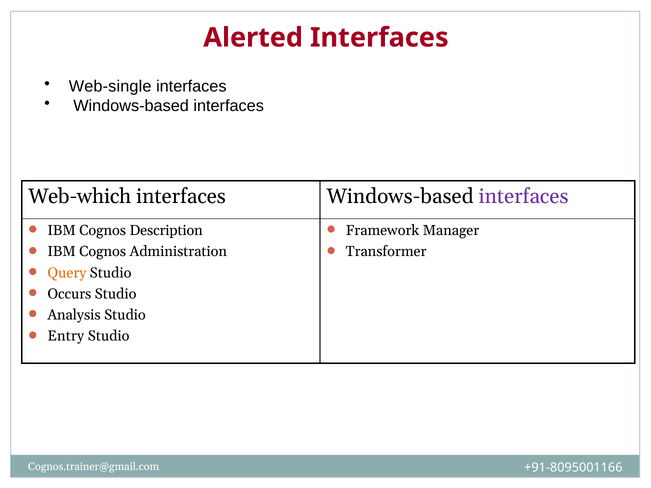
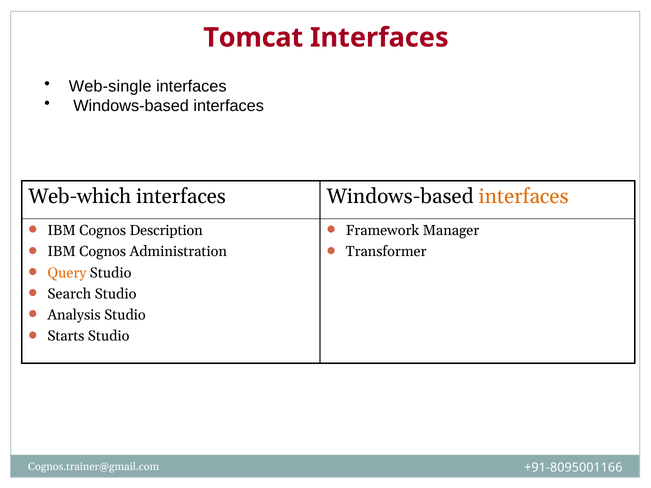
Alerted: Alerted -> Tomcat (253, 38)
interfaces colour: purple -> orange (524, 197)
Occurs: Occurs -> Search (69, 294)
Entry: Entry -> Starts (66, 336)
